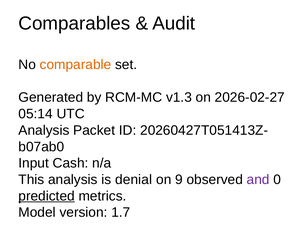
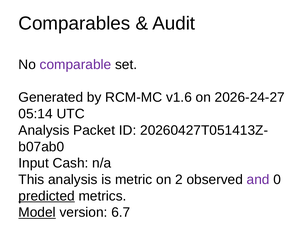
comparable colour: orange -> purple (75, 65)
v1.3: v1.3 -> v1.6 (179, 97)
2026-02-27: 2026-02-27 -> 2026-24-27 (250, 97)
denial: denial -> metric (134, 180)
9: 9 -> 2 (179, 180)
Model underline: none -> present (37, 212)
1.7: 1.7 -> 6.7 (121, 212)
